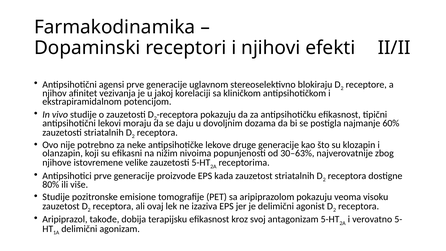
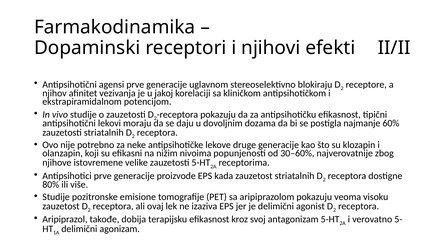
30–63%: 30–63% -> 30–60% (297, 153)
